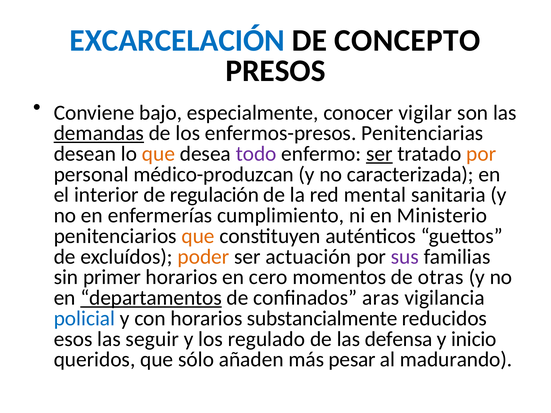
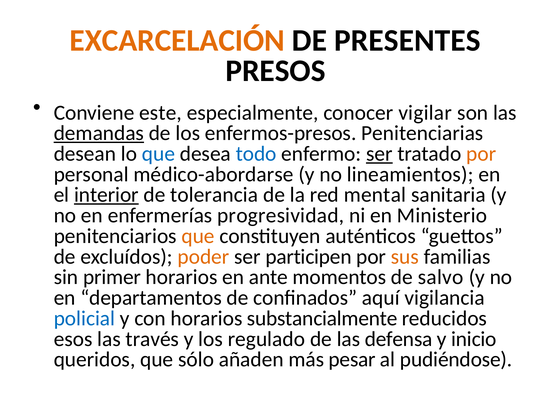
EXCARCELACIÓN colour: blue -> orange (177, 41)
CONCEPTO: CONCEPTO -> PRESENTES (407, 41)
bajo: bajo -> este (161, 113)
que colour: orange -> blue (158, 154)
todo colour: purple -> blue (256, 154)
médico-produzcan: médico-produzcan -> médico-abordarse (214, 174)
caracterizada: caracterizada -> lineamientos (410, 174)
interior underline: none -> present (106, 195)
regulación: regulación -> tolerancia (214, 195)
cumplimiento: cumplimiento -> progresividad (281, 216)
actuación: actuación -> participen (308, 257)
sus colour: purple -> orange (405, 257)
cero: cero -> ante (268, 277)
otras: otras -> salvo (441, 277)
departamentos underline: present -> none (151, 298)
aras: aras -> aquí (381, 298)
seguir: seguir -> través (152, 339)
madurando: madurando -> pudiéndose (456, 360)
